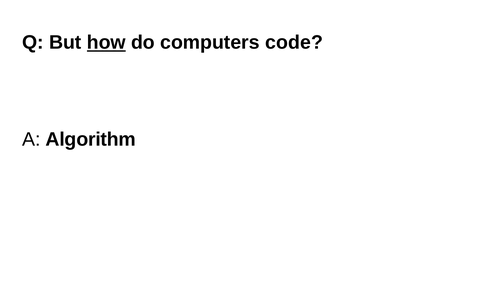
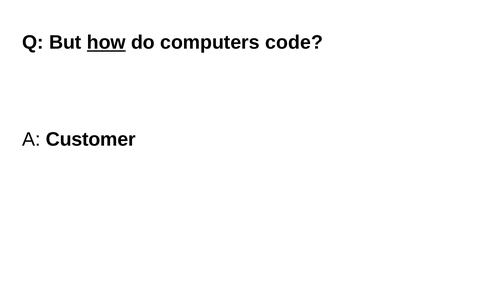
Algorithm: Algorithm -> Customer (91, 139)
